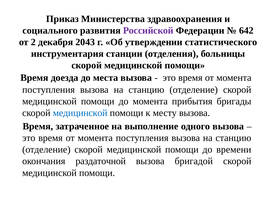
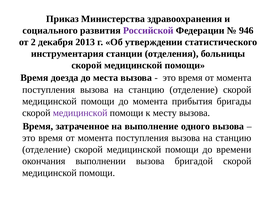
642: 642 -> 946 (246, 30)
2043: 2043 -> 2013 (85, 42)
медицинской colour: blue -> purple (80, 113)
раздаточной: раздаточной -> выполнении (101, 161)
